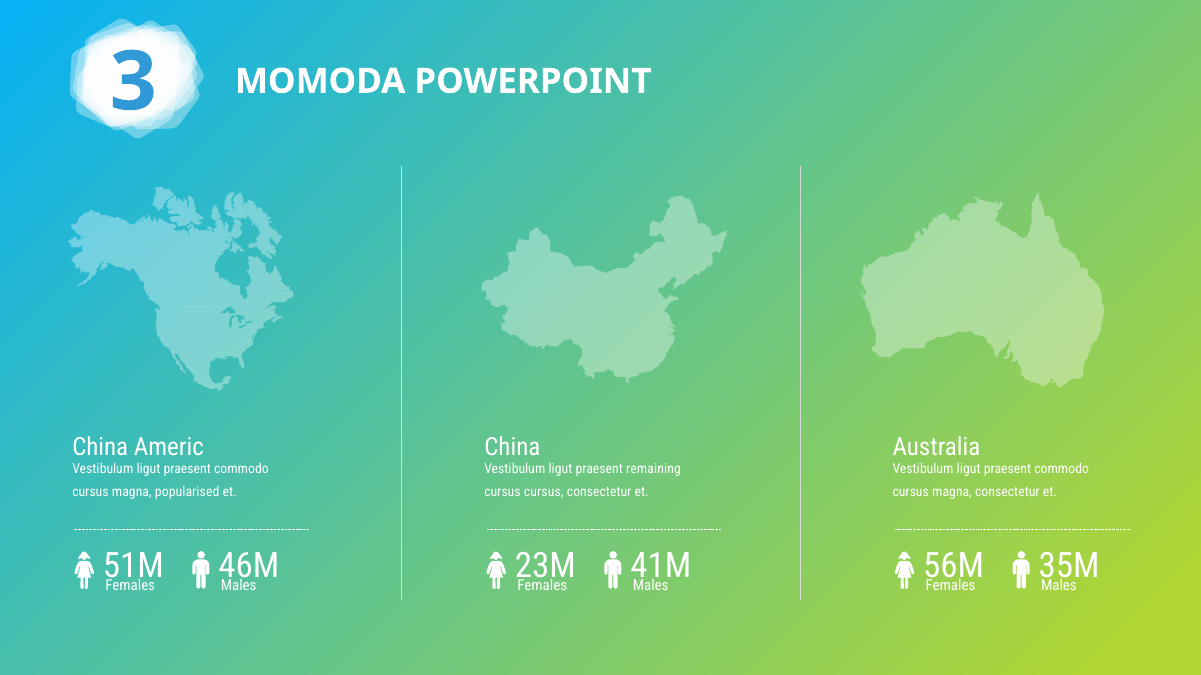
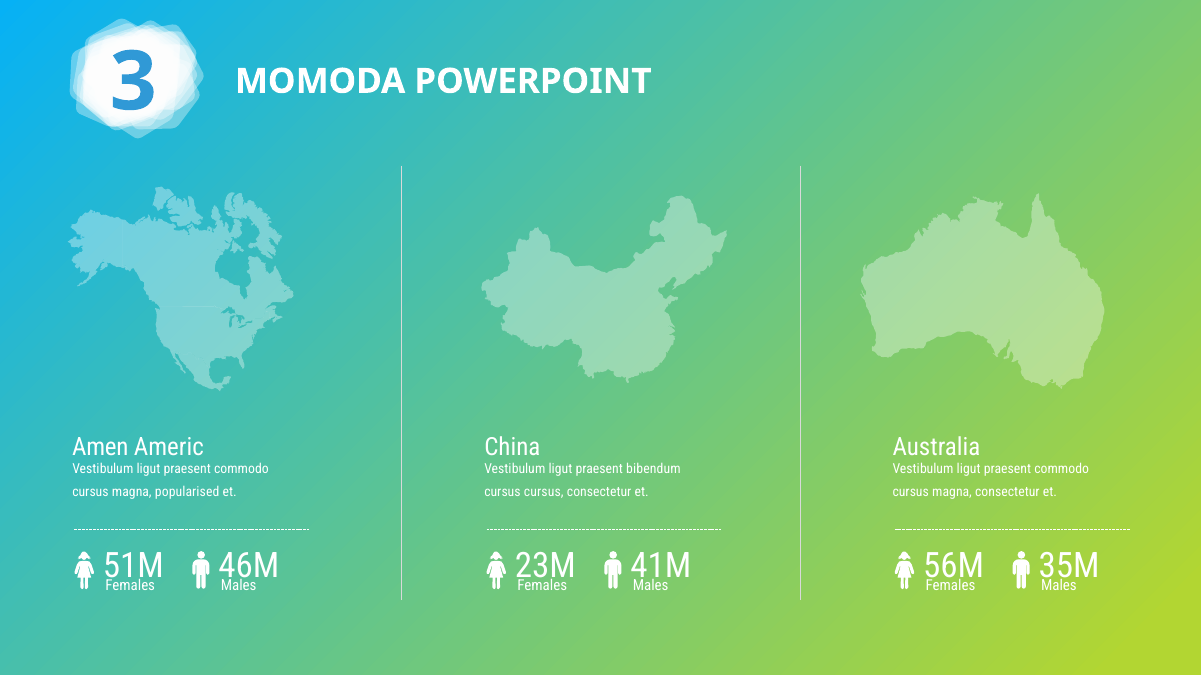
China: China -> Amen (100, 448)
remaining: remaining -> bibendum (653, 469)
